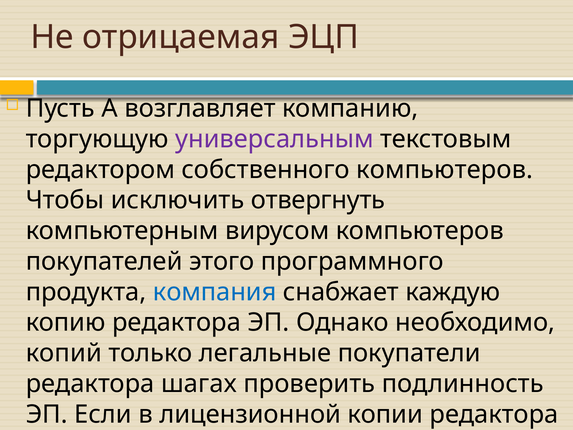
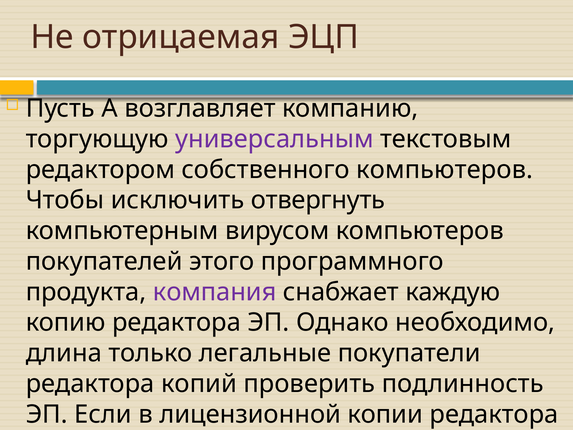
компания colour: blue -> purple (215, 292)
копий: копий -> длина (64, 353)
шагах: шагах -> копий (199, 384)
